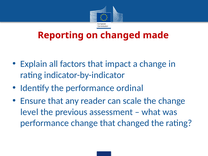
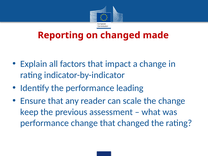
ordinal: ordinal -> leading (130, 88)
level: level -> keep (29, 112)
